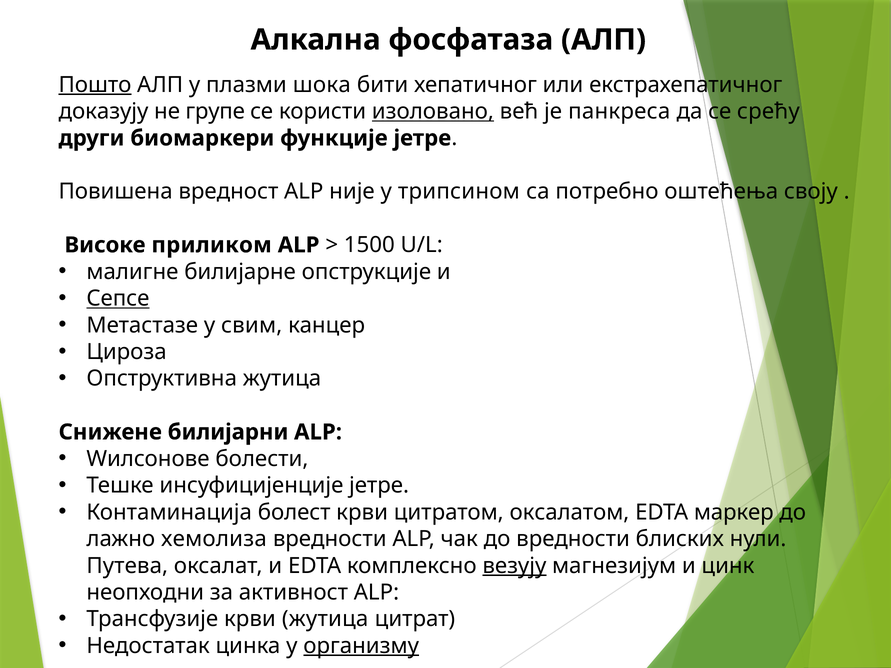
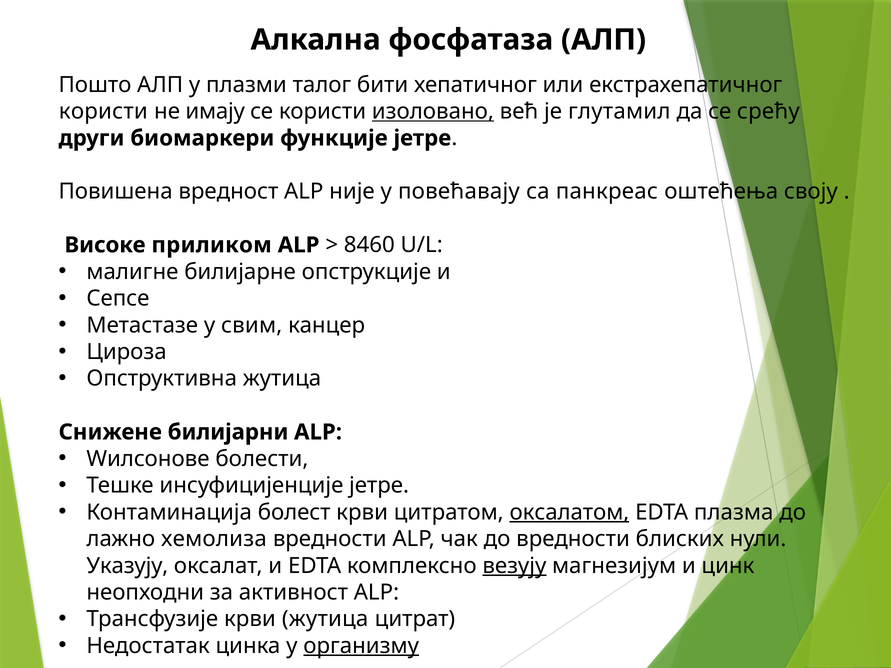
Пошто underline: present -> none (95, 85)
шока: шока -> талог (322, 85)
доказују: доказују -> користи (103, 111)
групе: групе -> имају (215, 111)
панкреса: панкреса -> глутамил (619, 111)
трипсином: трипсином -> повећавају (459, 192)
потребно: потребно -> панкреас (607, 192)
1500: 1500 -> 8460 (369, 245)
Сепсе underline: present -> none (118, 299)
оксалатом underline: none -> present (569, 512)
маркер: маркер -> плазма (734, 512)
Путева: Путева -> Указују (127, 566)
